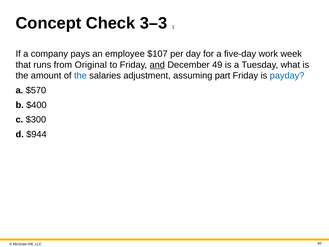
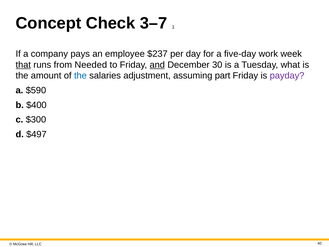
3–3: 3–3 -> 3–7 (154, 23)
$107: $107 -> $237 (157, 54)
that underline: none -> present (23, 65)
Original: Original -> Needed (91, 65)
49: 49 -> 30 (217, 65)
payday colour: blue -> purple (287, 76)
$570: $570 -> $590 (36, 90)
$944: $944 -> $497 (36, 134)
